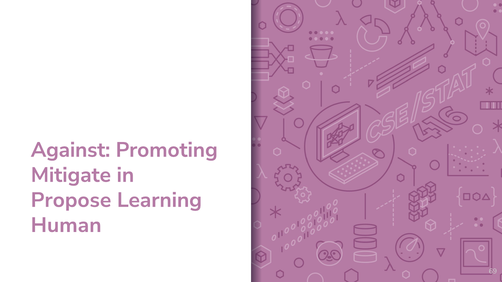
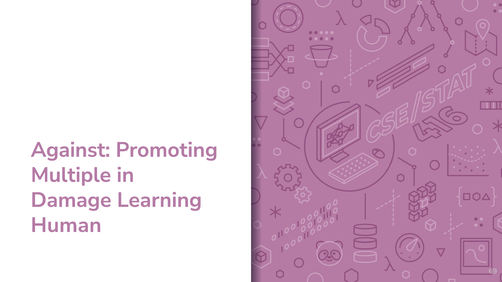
Mitigate: Mitigate -> Multiple (71, 175)
Propose: Propose -> Damage (71, 200)
